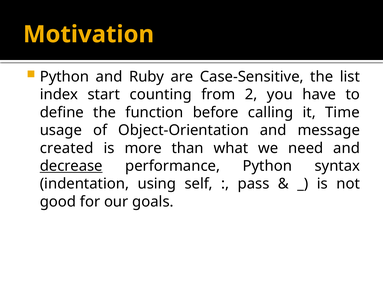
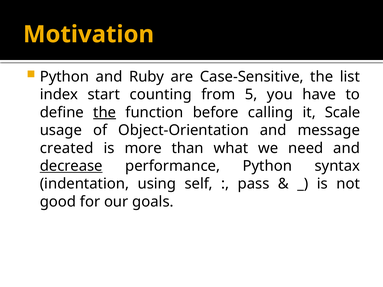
2: 2 -> 5 (251, 95)
the underline: none -> present (105, 112)
Time: Time -> Scale (343, 112)
